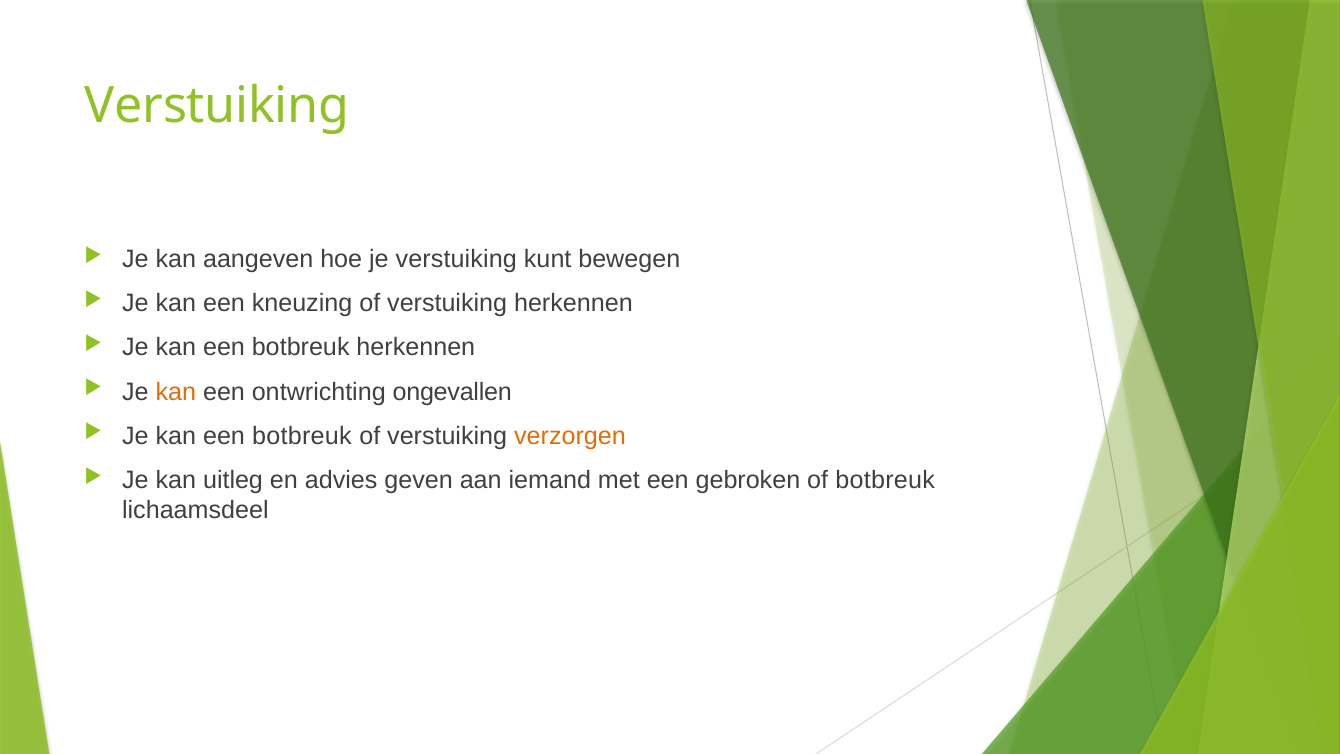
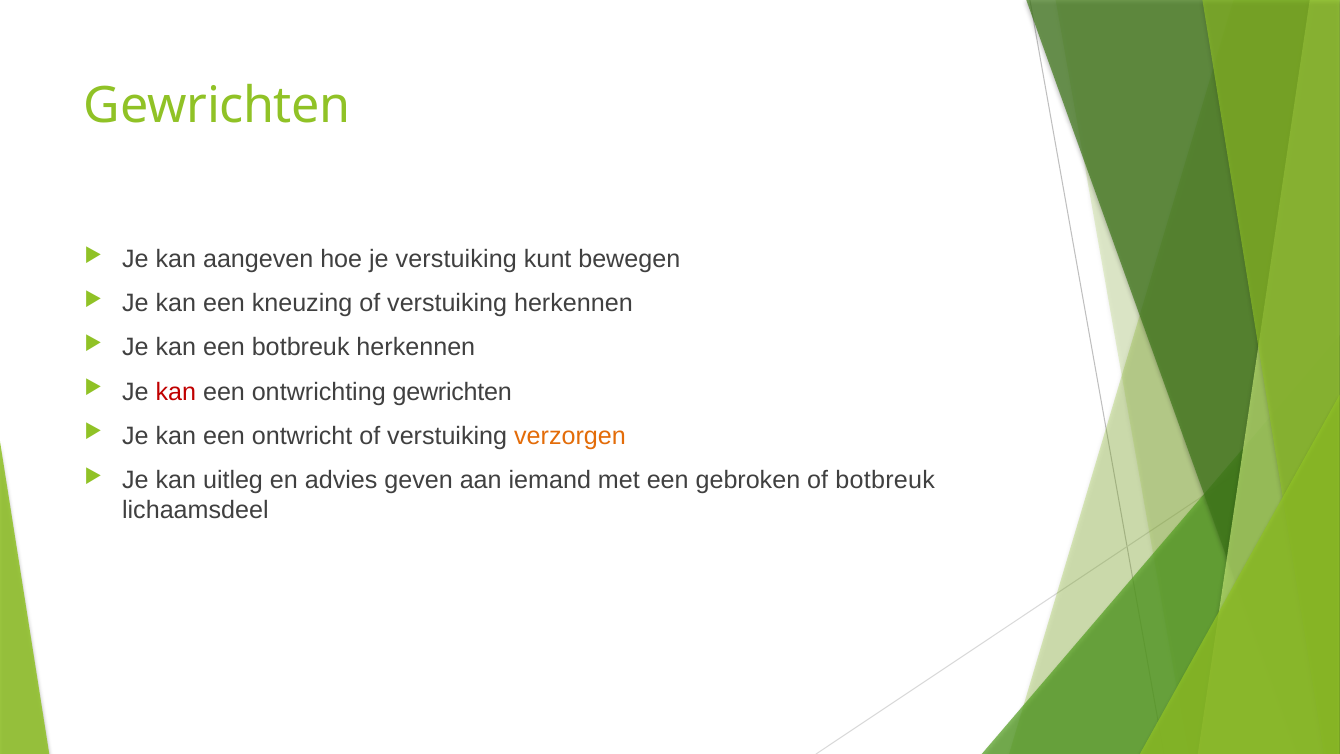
Verstuiking: Verstuiking -> Gewrichten (217, 106)
kan colour: orange -> red (176, 392)
ontwrichting ongevallen: ongevallen -> gewrichten (452, 392)
botbreuk: botbreuk -> ontwricht (302, 436)
